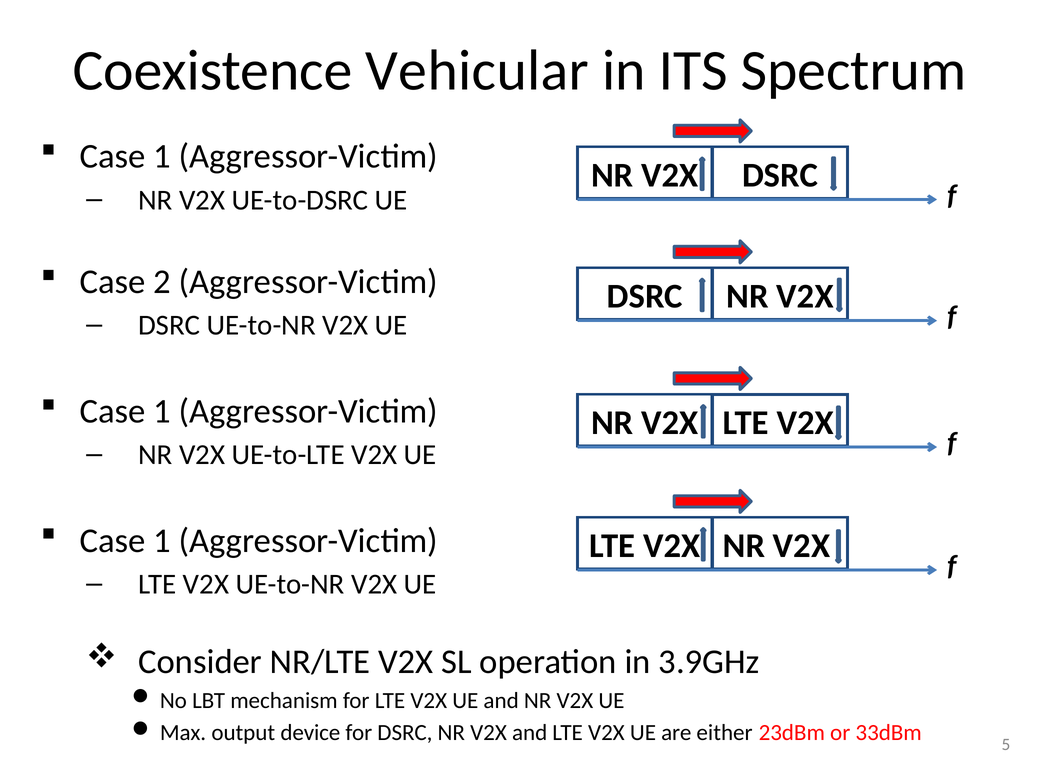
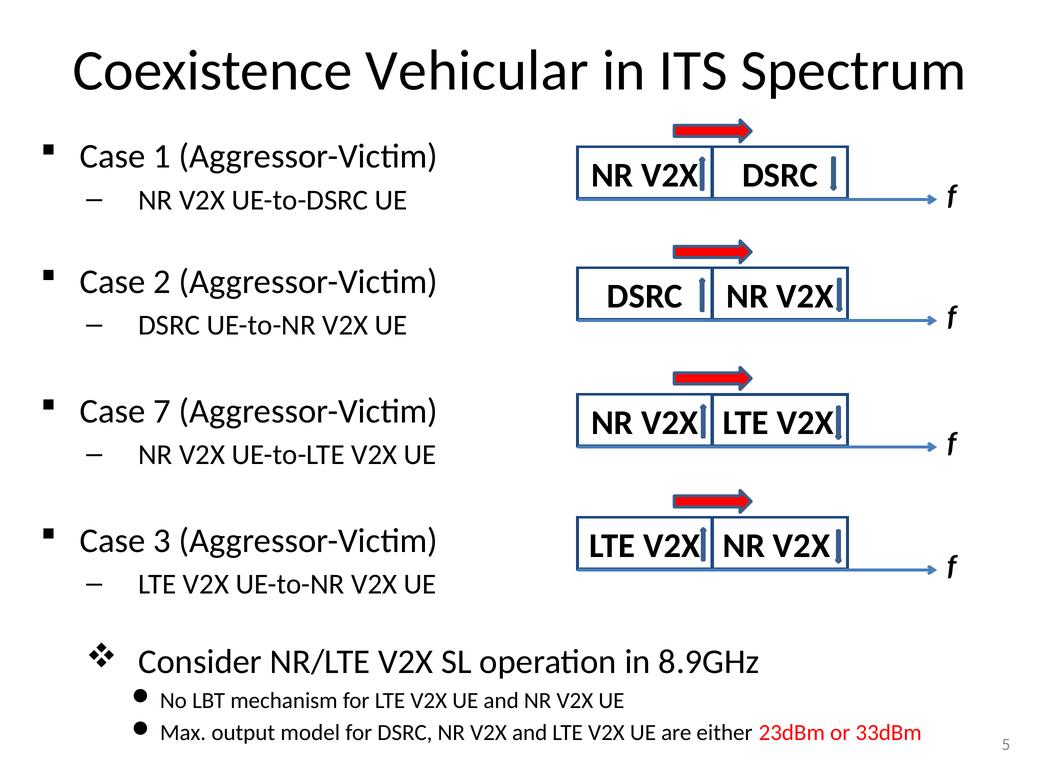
1: 1 -> 7 (162, 411)
1: 1 -> 3 (162, 541)
3.9GHz: 3.9GHz -> 8.9GHz (709, 662)
device: device -> model (310, 733)
